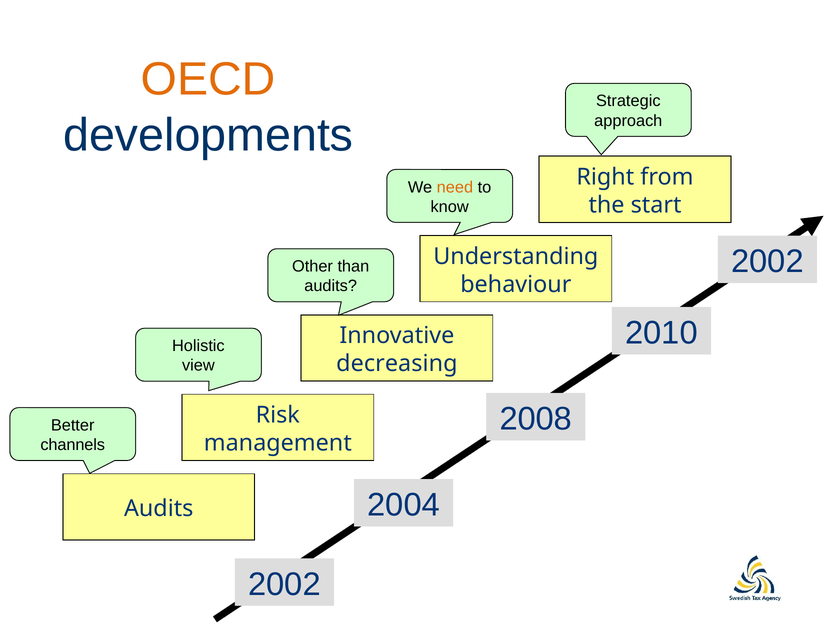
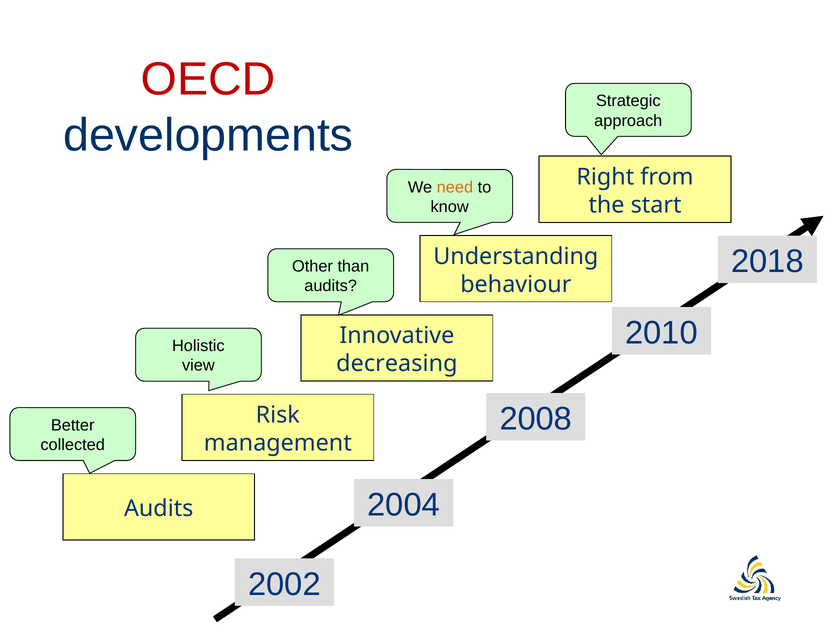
OECD colour: orange -> red (208, 79)
2002: 2002 -> 2018 (767, 262)
channels: channels -> collected (73, 445)
